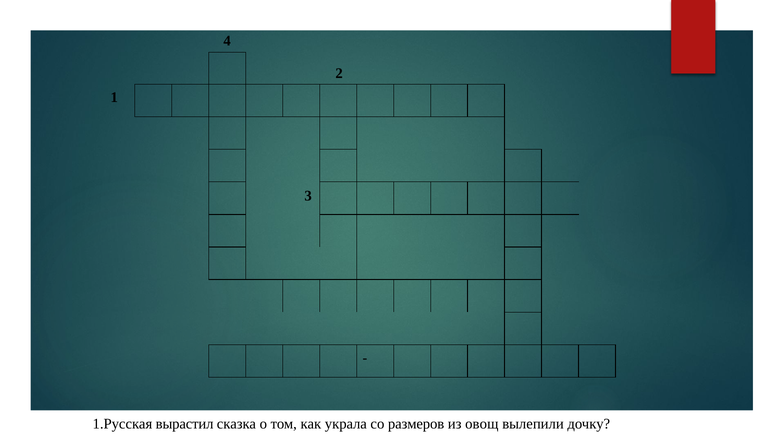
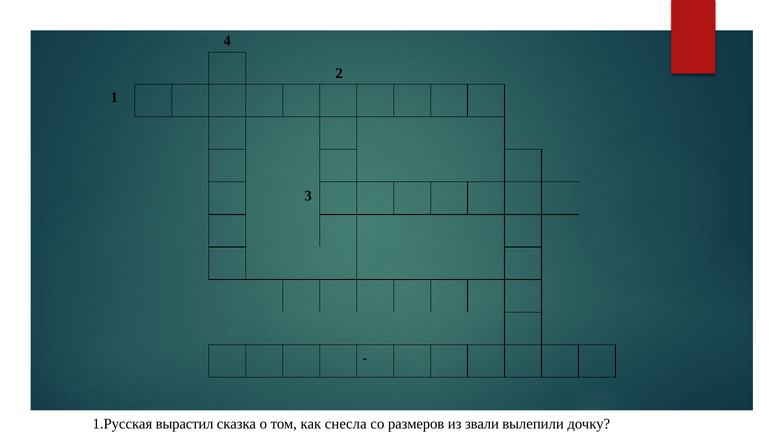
украла: украла -> снесла (346, 424)
овощ: овощ -> звали (482, 424)
